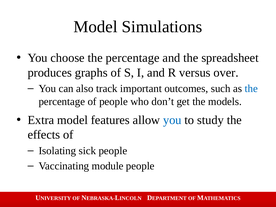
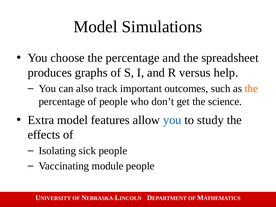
over: over -> help (226, 73)
the colour: blue -> orange (251, 89)
models: models -> science (225, 102)
